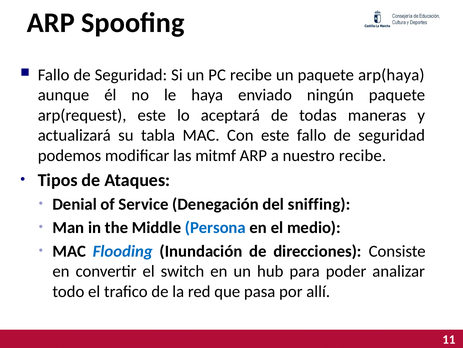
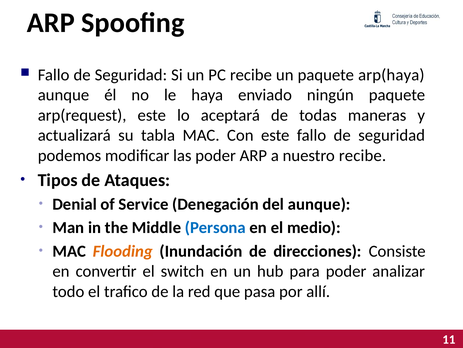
las mitmf: mitmf -> poder (216, 155)
del sniffing: sniffing -> aunque (319, 204)
Flooding colour: blue -> orange (123, 251)
